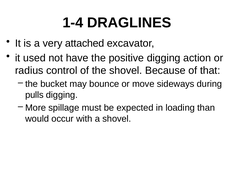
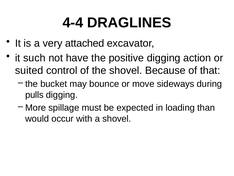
1-4: 1-4 -> 4-4 (73, 23)
used: used -> such (34, 58)
radius: radius -> suited (29, 70)
